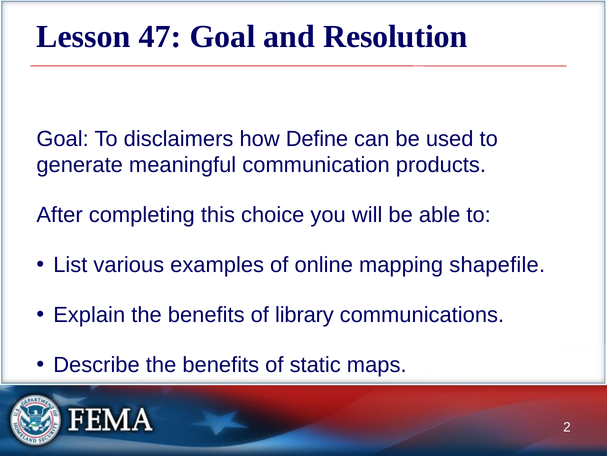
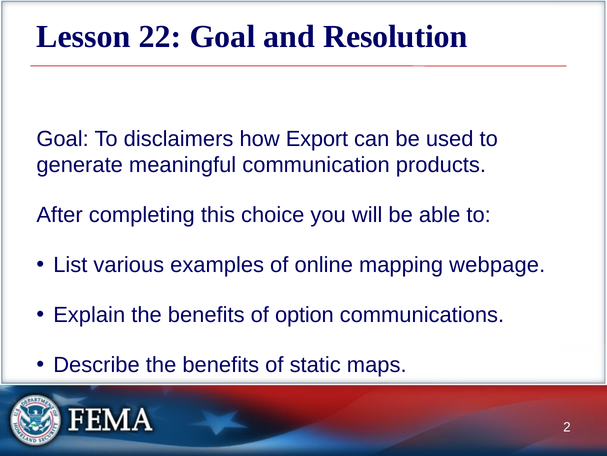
47: 47 -> 22 (160, 37)
Define: Define -> Export (317, 139)
shapefile: shapefile -> webpage (497, 265)
library: library -> option (304, 315)
